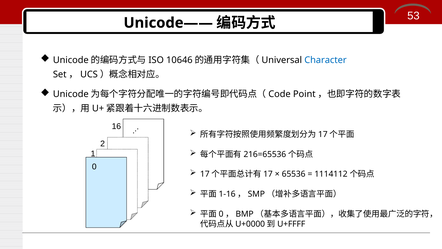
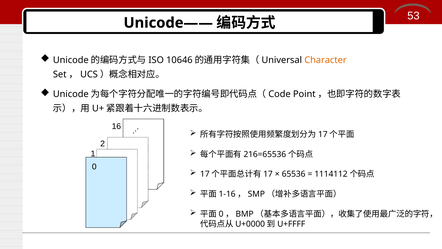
Character colour: blue -> orange (326, 60)
